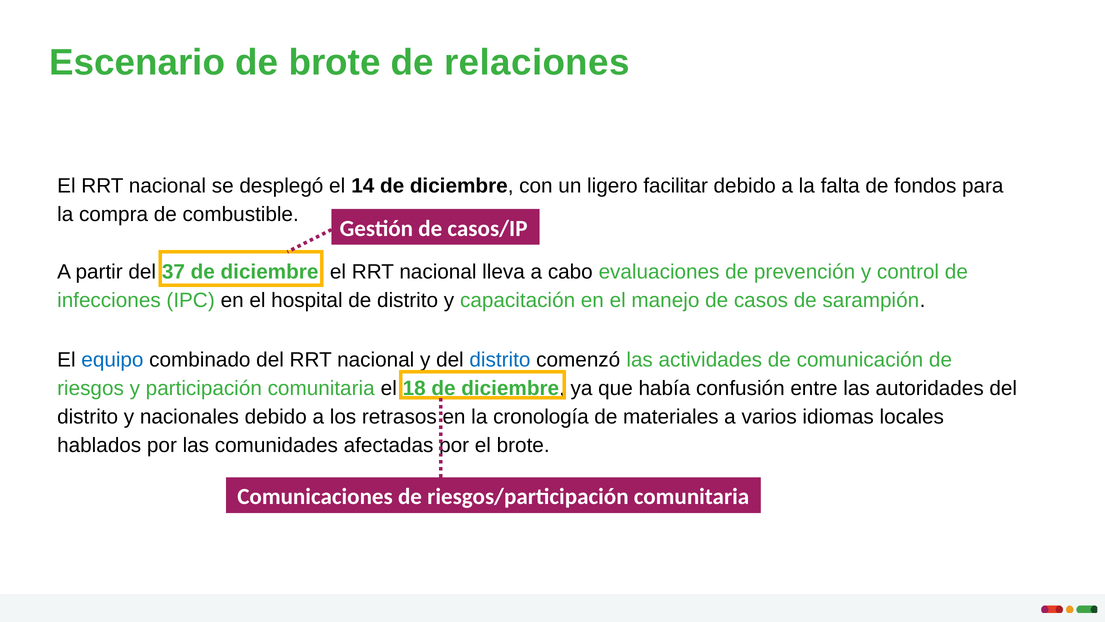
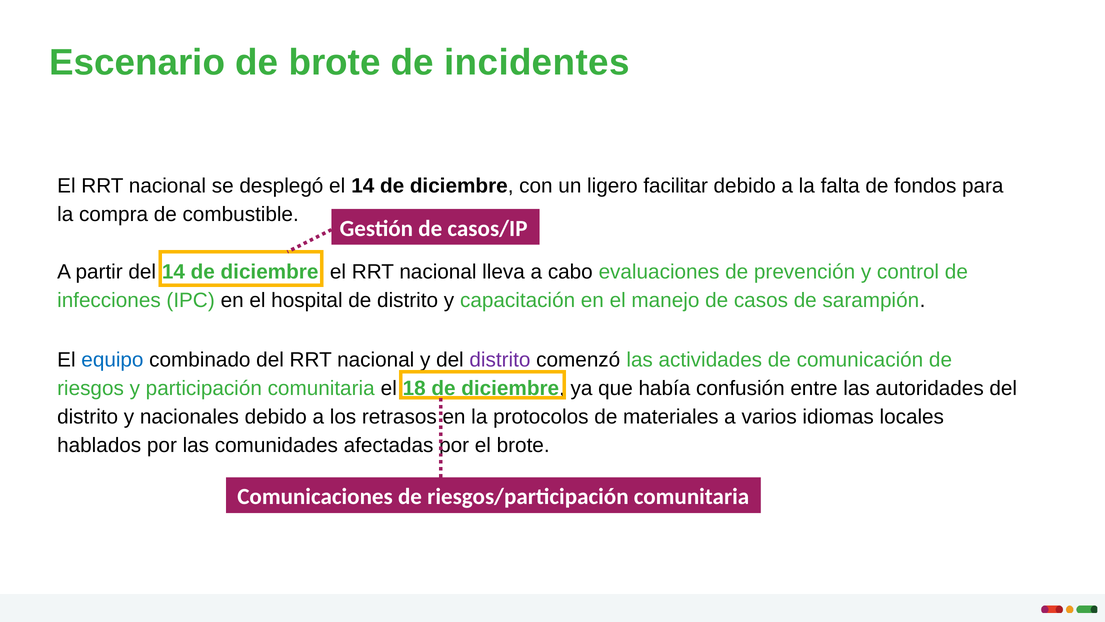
relaciones: relaciones -> incidentes (537, 63)
del 37: 37 -> 14 (173, 272)
distrito colour: blue -> purple (500, 360)
cronología: cronología -> protocolos (541, 417)
